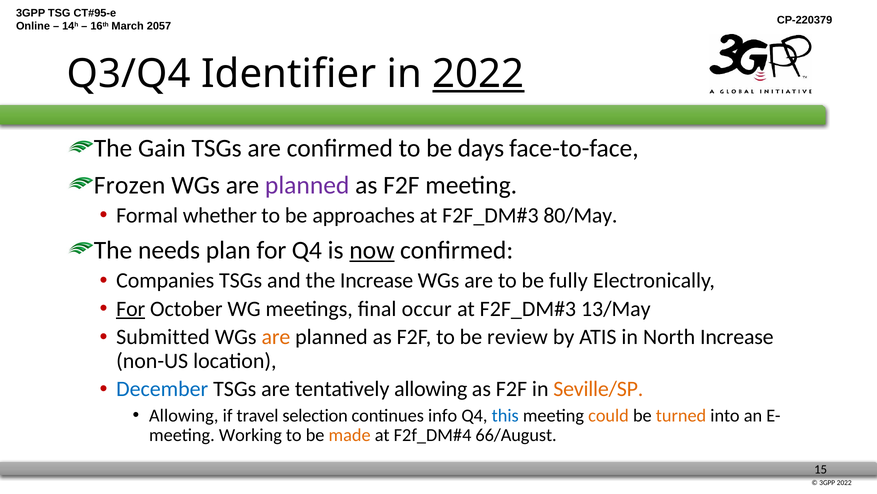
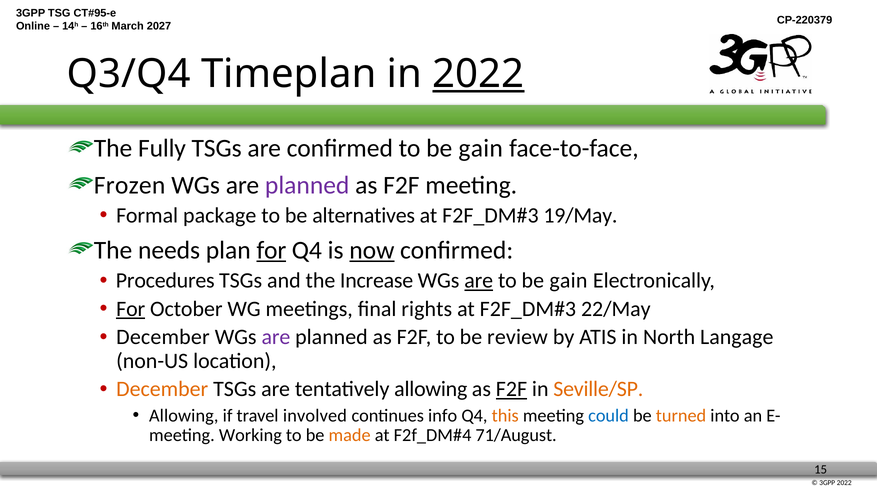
2057: 2057 -> 2027 (159, 26)
Identifier: Identifier -> Timeplan (289, 74)
Gain: Gain -> Fully (162, 148)
confirmed to be days: days -> gain (481, 148)
whether: whether -> package (220, 215)
approaches: approaches -> alternatives (364, 215)
80/May: 80/May -> 19/May (580, 215)
for underline: none -> present (271, 250)
Companies: Companies -> Procedures (165, 280)
are underline: none -> present (479, 280)
fully: fully -> gain (568, 280)
occur: occur -> rights (427, 309)
13/May: 13/May -> 22/May (616, 309)
Submitted: Submitted -> December (163, 337)
are colour: orange -> purple (276, 337)
North Increase: Increase -> Langage (737, 337)
December colour: blue -> orange (162, 389)
F2F underline: none -> present (511, 389)
selection: selection -> involved (315, 415)
this colour: blue -> orange (505, 415)
could colour: orange -> blue (609, 415)
66/August: 66/August -> 71/August (516, 435)
